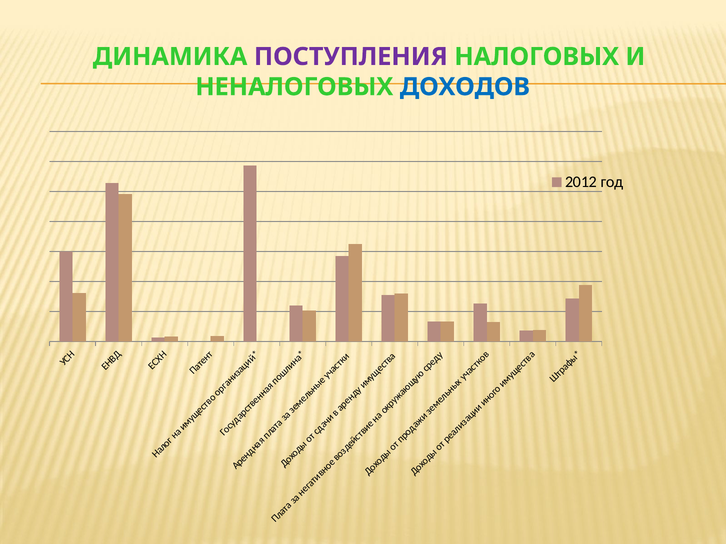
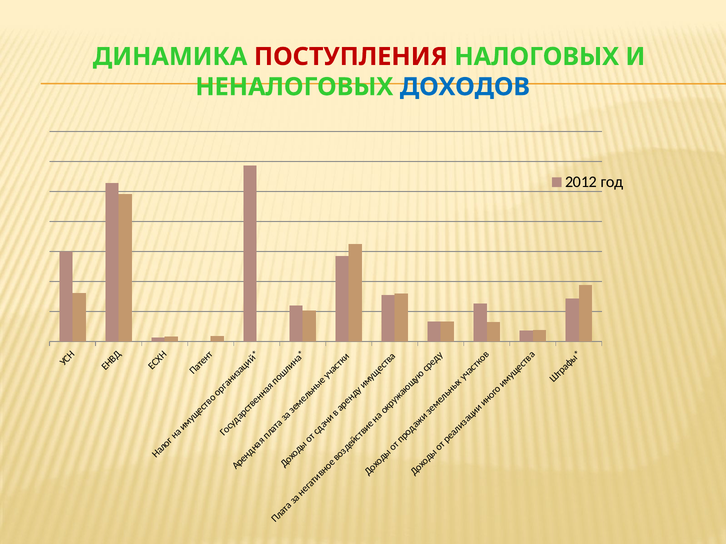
ПОСТУПЛЕНИЯ colour: purple -> red (351, 57)
